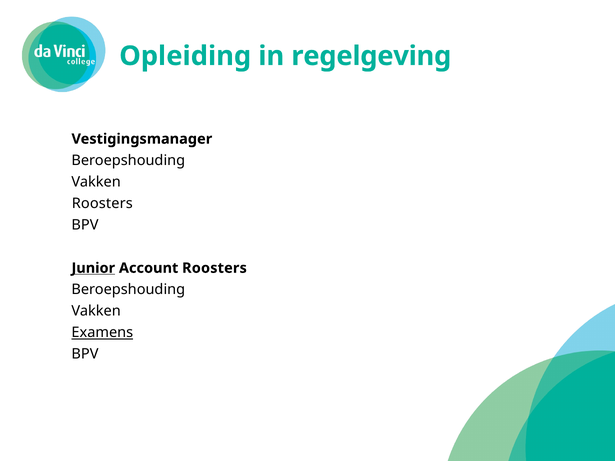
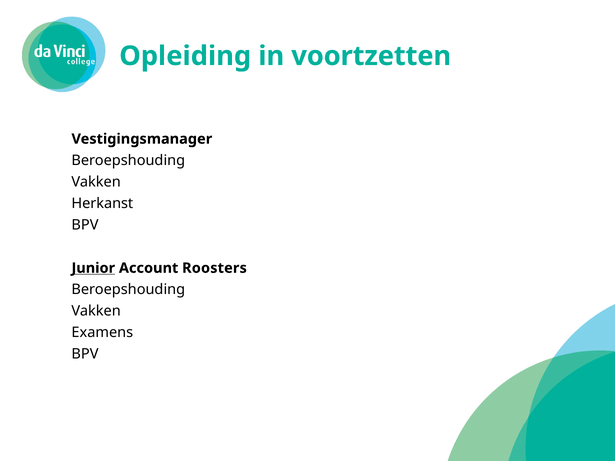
regelgeving: regelgeving -> voortzetten (371, 56)
Roosters: Roosters -> Herkanst (102, 204)
Examens underline: present -> none (102, 333)
